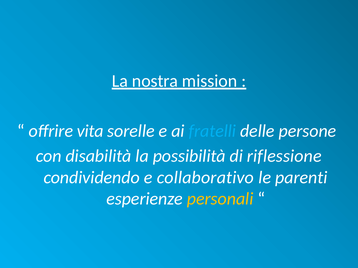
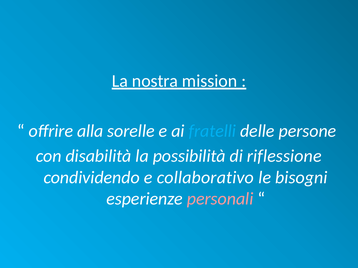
vita: vita -> alla (90, 131)
parenti: parenti -> bisogni (301, 178)
personali colour: yellow -> pink (220, 199)
